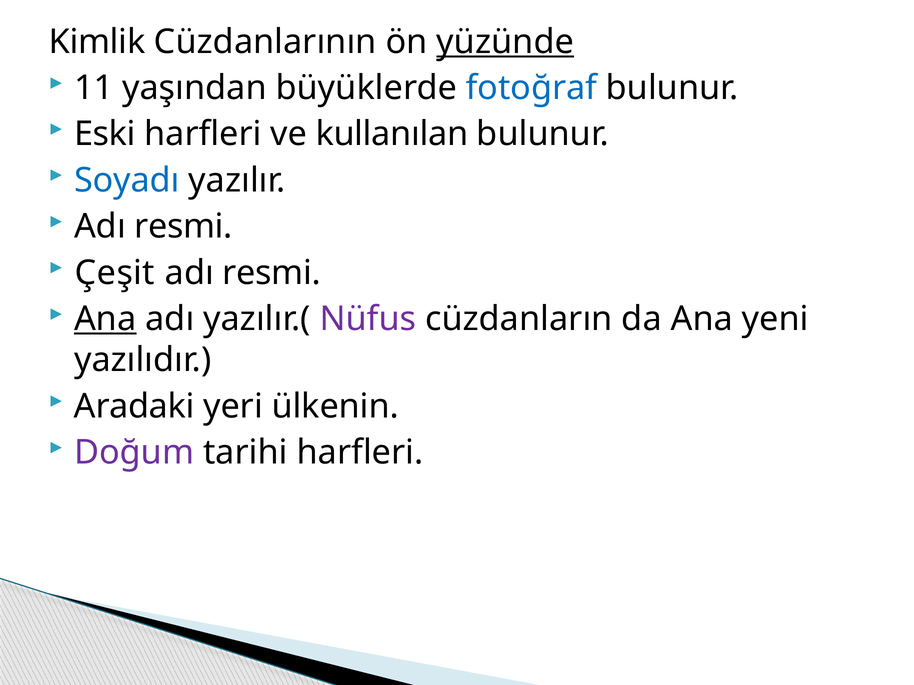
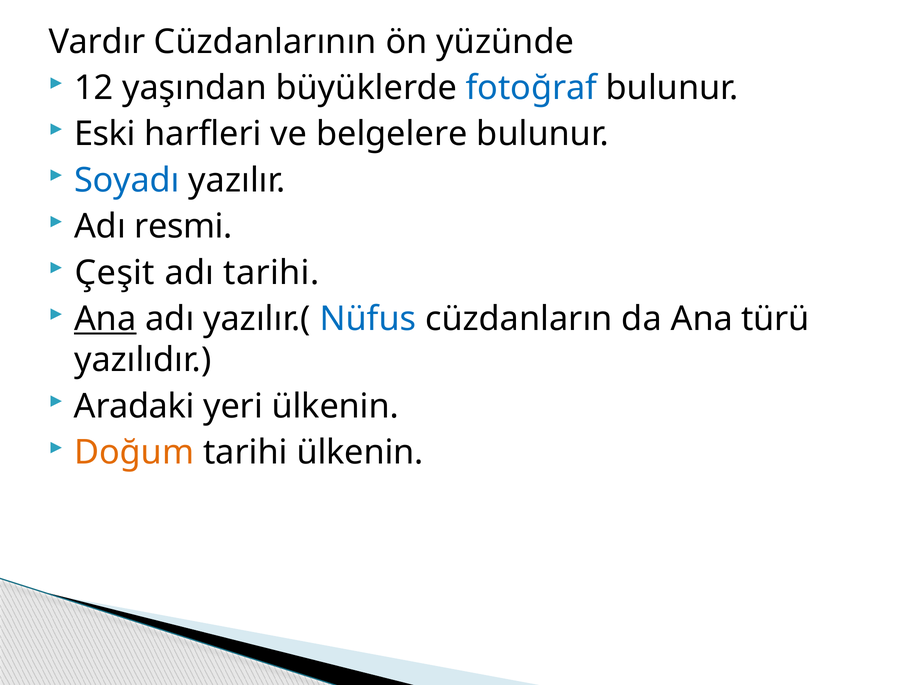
Kimlik: Kimlik -> Vardır (97, 42)
yüzünde underline: present -> none (505, 42)
11: 11 -> 12 (94, 88)
kullanılan: kullanılan -> belgelere (392, 134)
resmi: resmi -> tarihi (271, 273)
Nüfus colour: purple -> blue (368, 319)
yeni: yeni -> türü (775, 319)
Doğum colour: purple -> orange (134, 453)
tarihi harfleri: harfleri -> ülkenin (360, 453)
